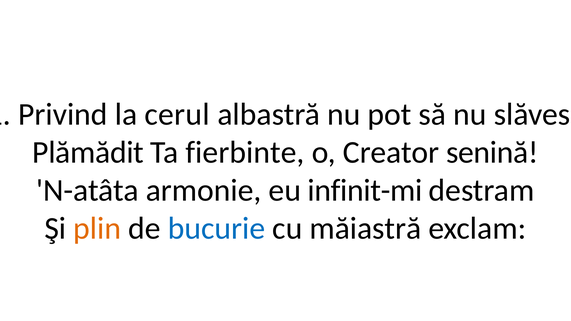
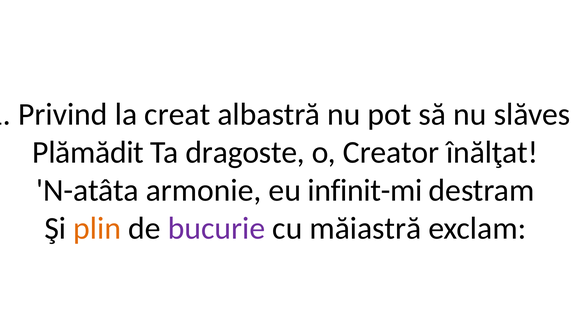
cerul: cerul -> creat (177, 114)
fierbinte: fierbinte -> dragoste (245, 152)
senină: senină -> înălţat (492, 152)
bucurie colour: blue -> purple (216, 228)
